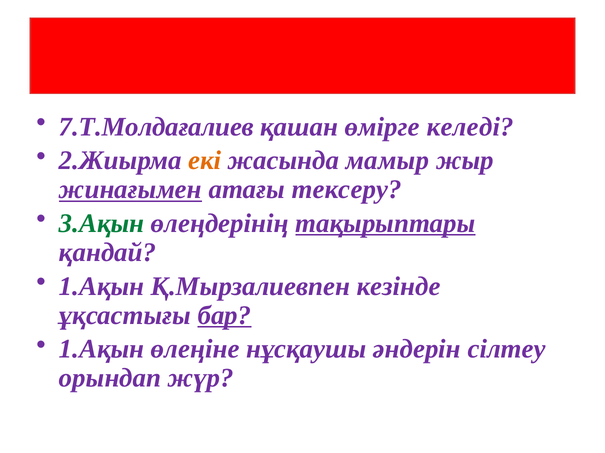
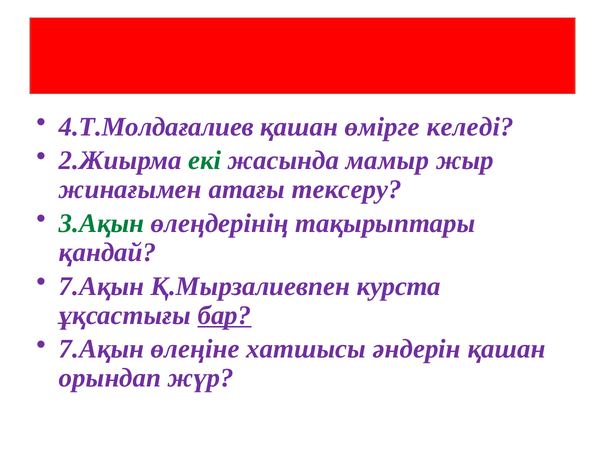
7.Т.Молдағалиев: 7.Т.Молдағалиев -> 4.Т.Молдағалиев (156, 127)
екі colour: orange -> green (205, 161)
жинағымен underline: present -> none (130, 190)
тақырыптары underline: present -> none (385, 224)
1.Ақын: 1.Ақын -> 7.Ақын (102, 287)
кезінде: кезінде -> курста (399, 287)
1.Ақын: 1.Ақын -> 7.Ақын (102, 350)
нұсқаушы: нұсқаушы -> хатшысы (306, 350)
әндерін сілтеу: сілтеу -> қашан (507, 350)
